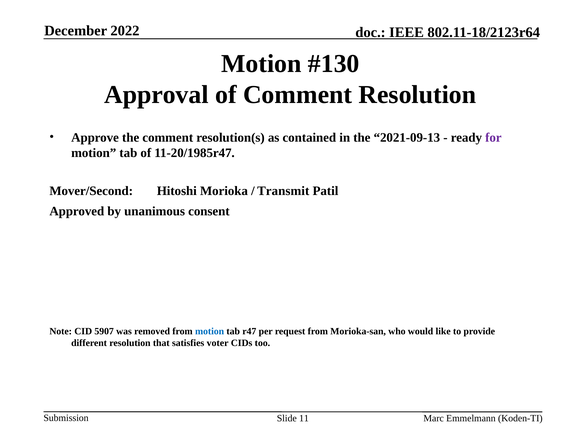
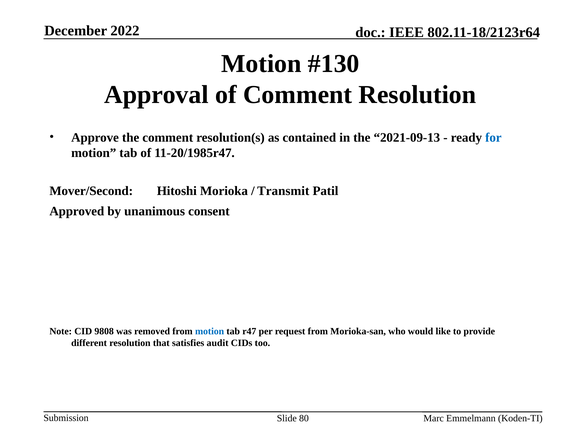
for colour: purple -> blue (493, 137)
5907: 5907 -> 9808 (104, 331)
voter: voter -> audit (218, 343)
11: 11 -> 80 (304, 418)
